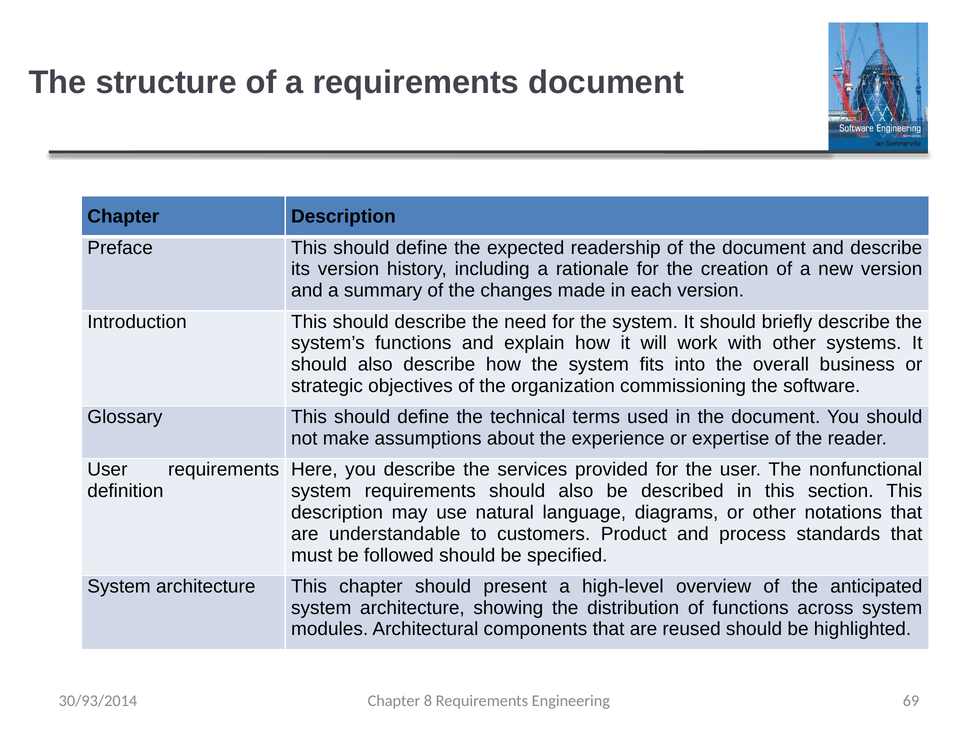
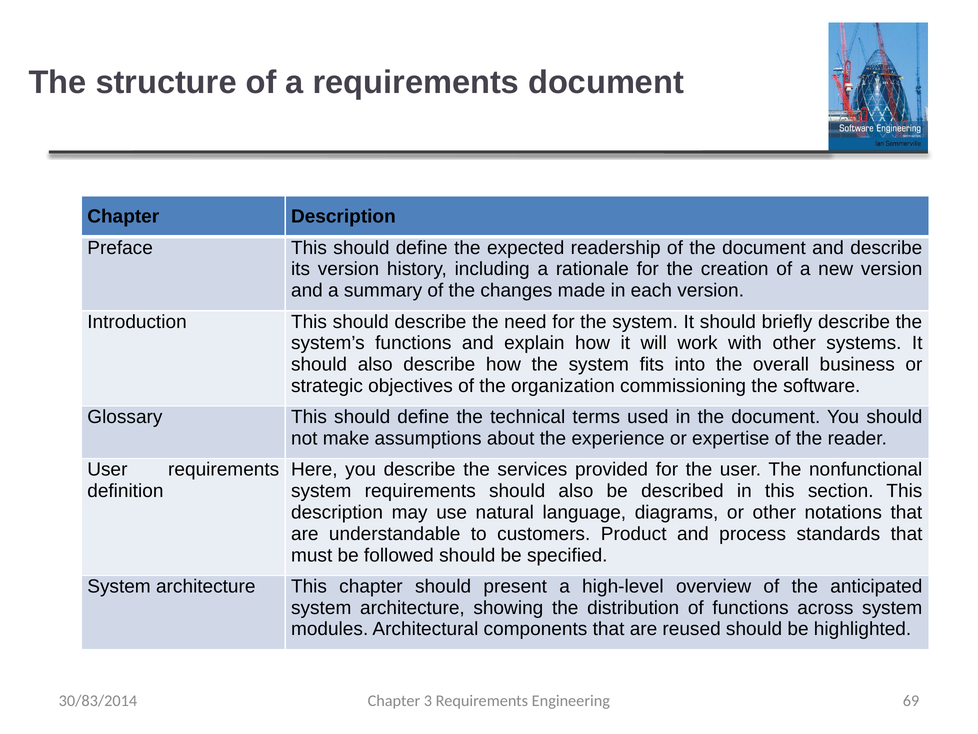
30/93/2014: 30/93/2014 -> 30/83/2014 (98, 700)
8: 8 -> 3 (428, 700)
